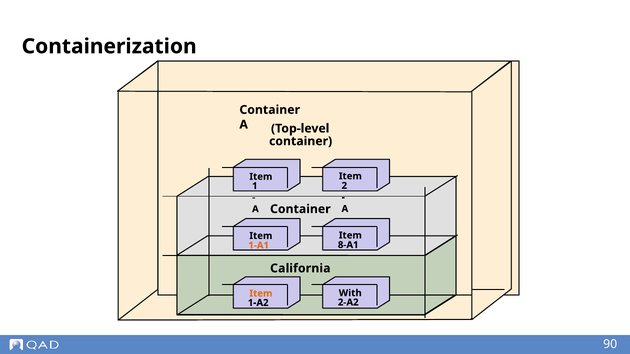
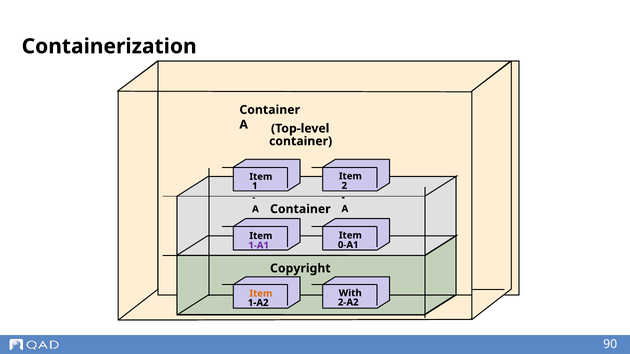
8-A1: 8-A1 -> 0-A1 (348, 245)
1-A1 colour: orange -> purple (259, 246)
California: California -> Copyright (300, 269)
